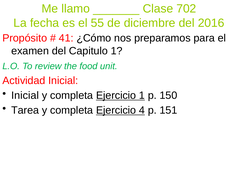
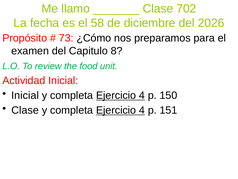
55: 55 -> 58 (97, 23)
2016: 2016 -> 2026 (211, 23)
41: 41 -> 73 (66, 38)
Capitulo 1: 1 -> 8 (117, 51)
1: 1 -> 4 (142, 95)
Tarea: Tarea -> Clase (25, 110)
